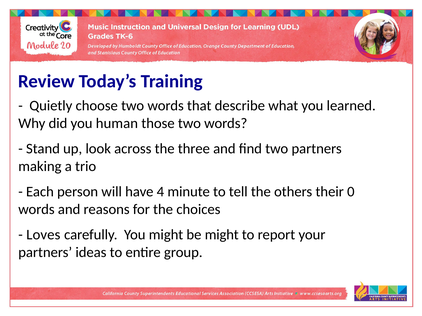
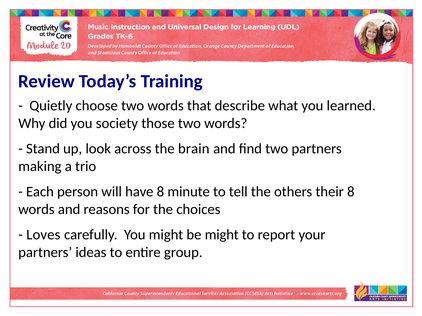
human: human -> society (117, 123)
three: three -> brain (194, 149)
have 4: 4 -> 8 (160, 192)
their 0: 0 -> 8 (351, 192)
